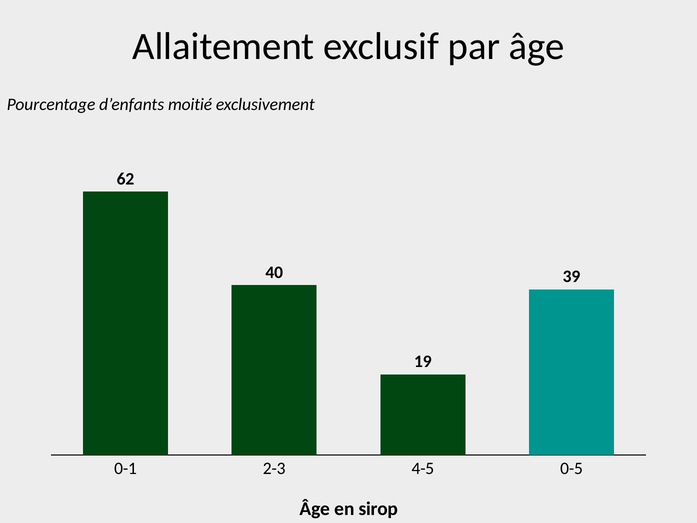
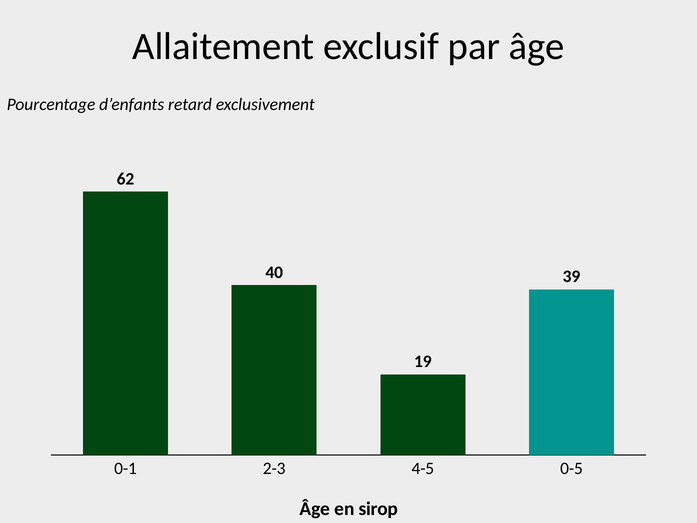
moitié: moitié -> retard (190, 105)
